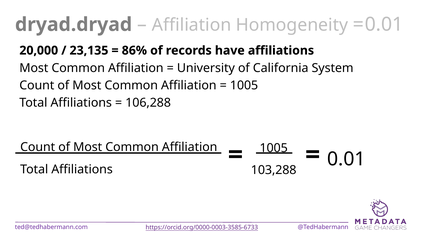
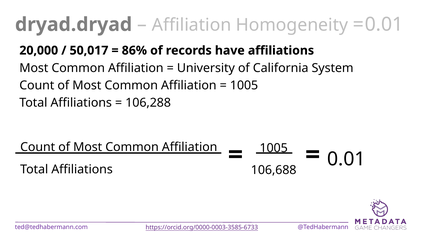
23,135: 23,135 -> 50,017 (89, 50)
103,288: 103,288 -> 106,688 (274, 170)
